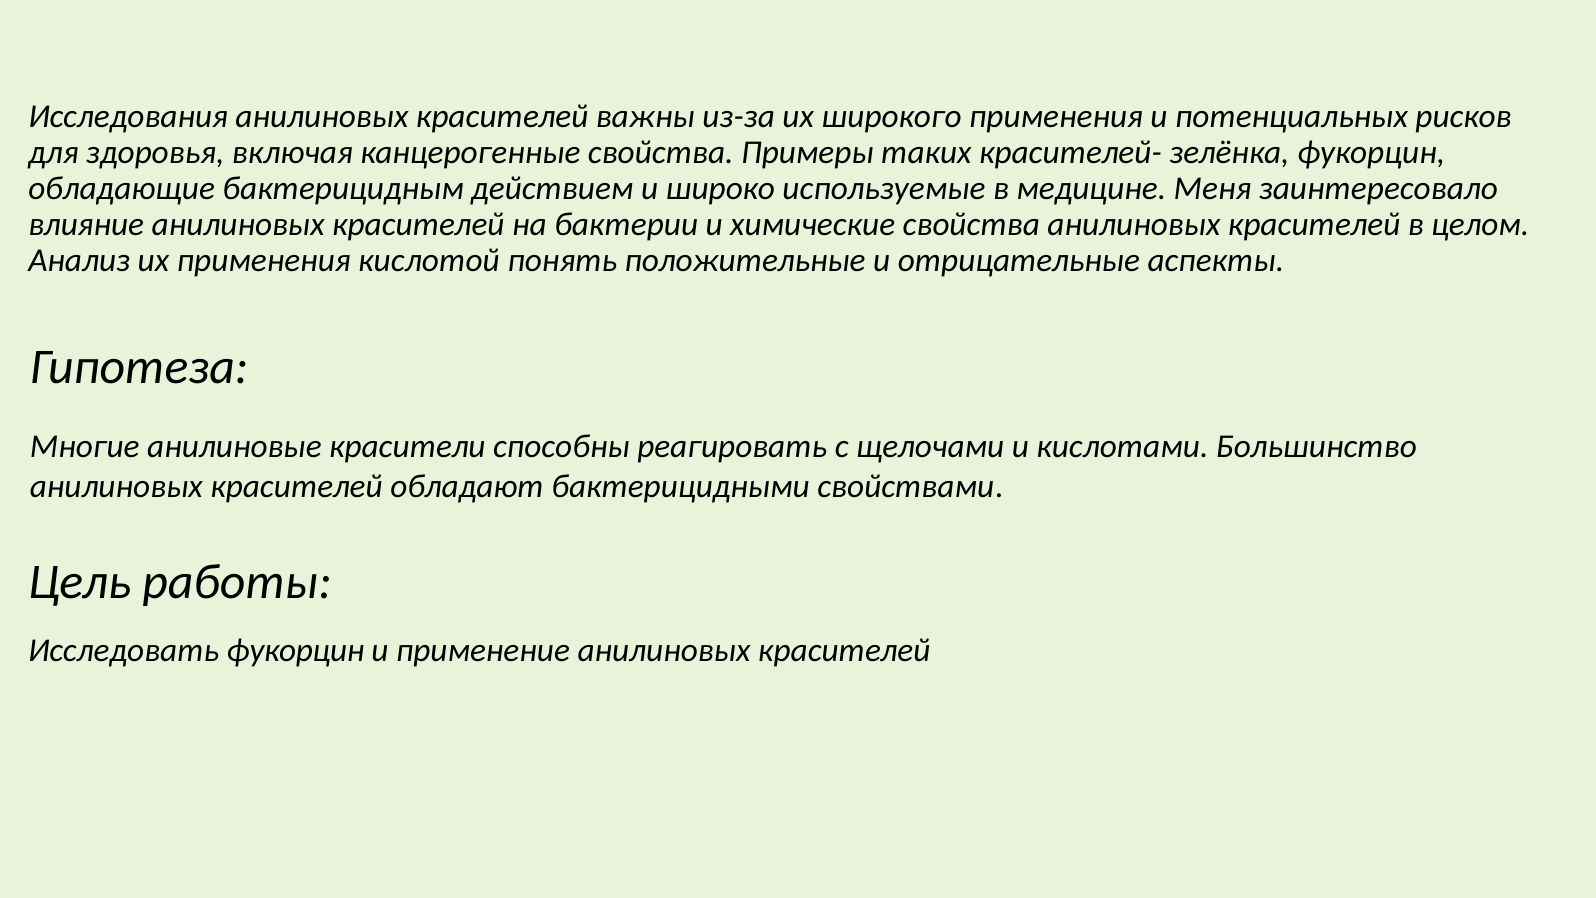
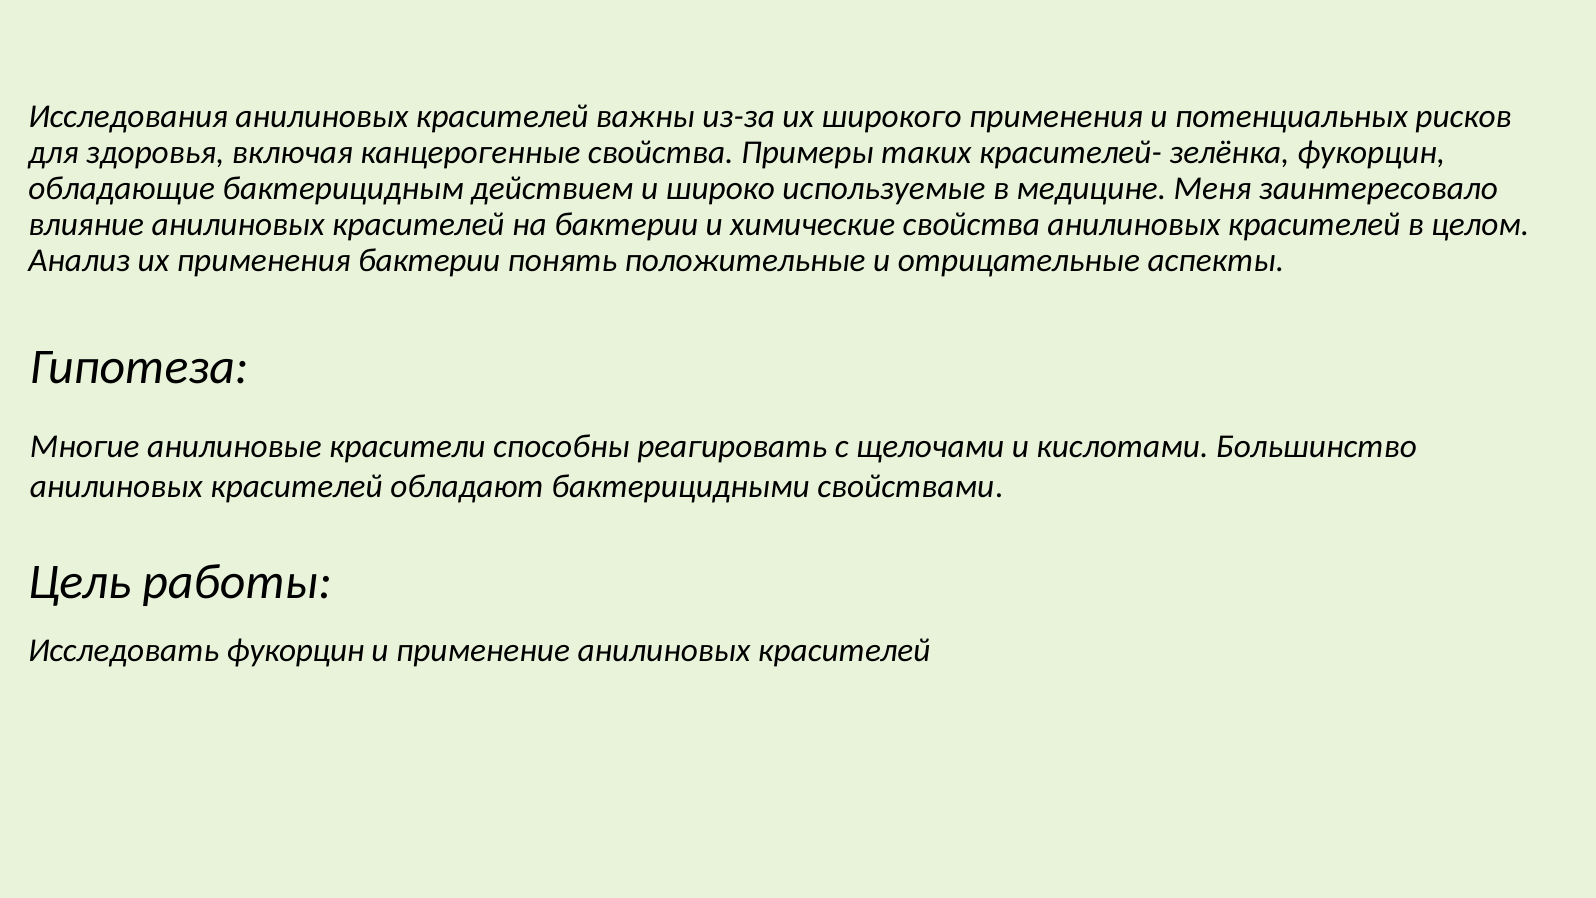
применения кислотой: кислотой -> бактерии (429, 260)
